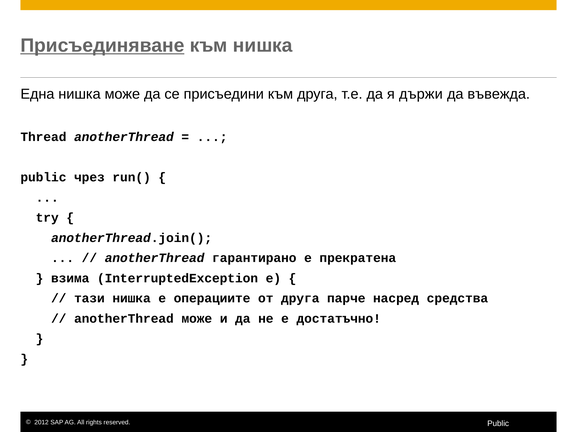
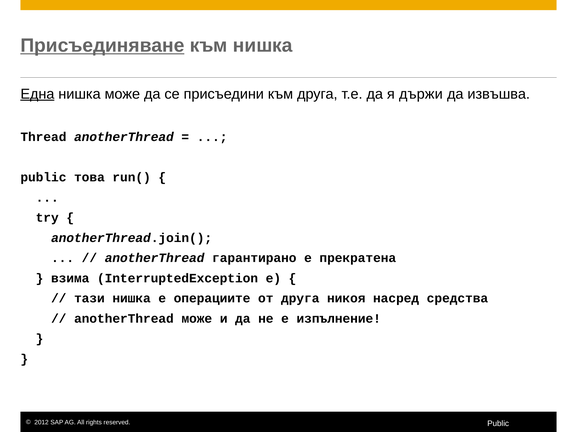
Една underline: none -> present (37, 94)
въвежда: въвежда -> извъшва (499, 94)
чрез: чрез -> това (89, 178)
парче: парче -> никоя (346, 299)
достатъчно: достатъчно -> изпълнение (339, 319)
